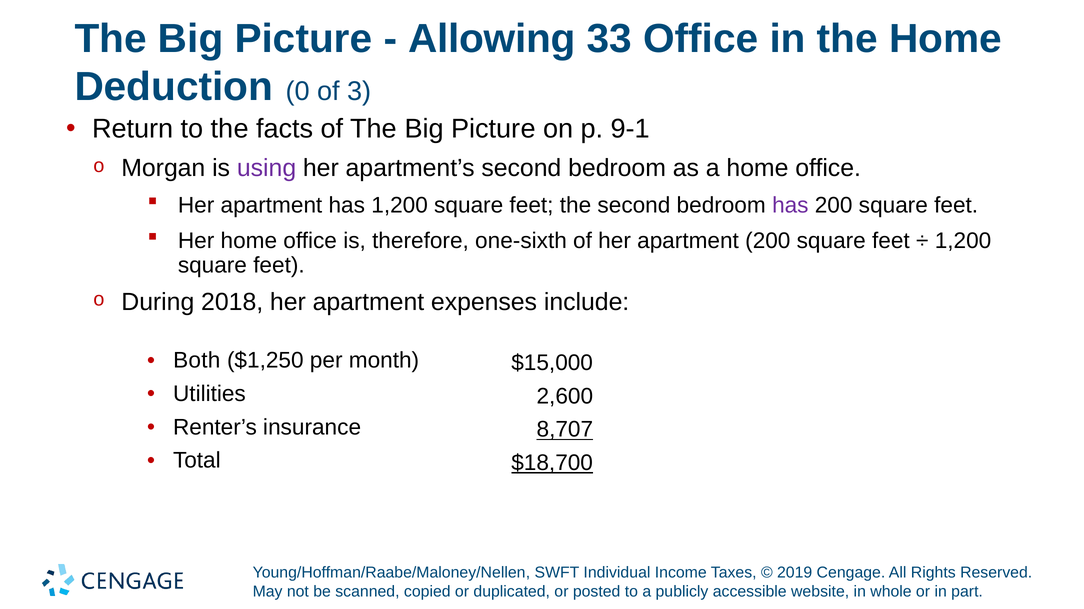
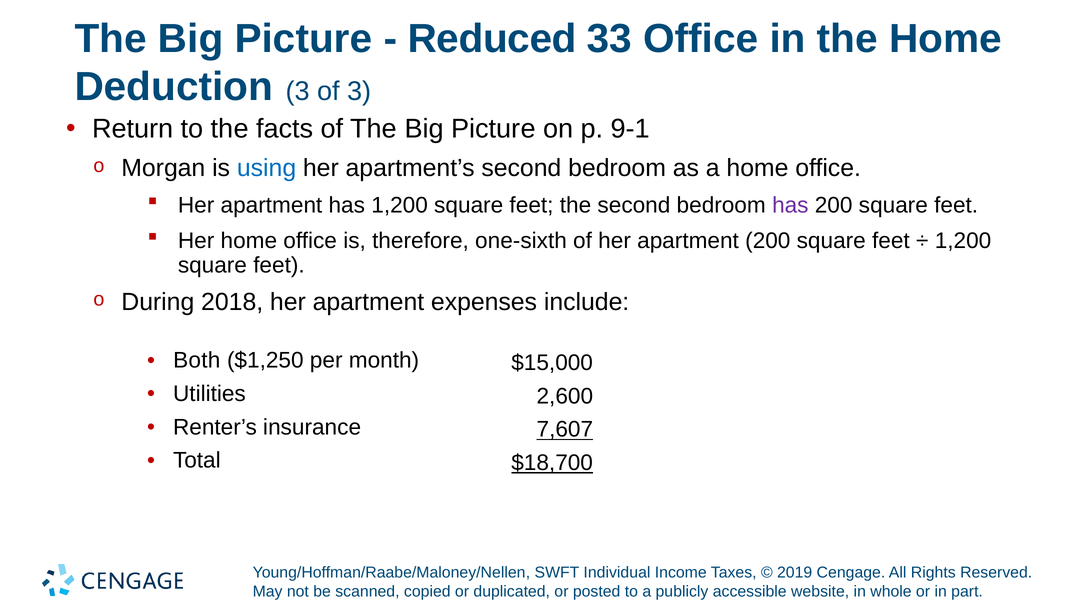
Allowing: Allowing -> Reduced (492, 39)
Deduction 0: 0 -> 3 (298, 91)
using colour: purple -> blue (267, 168)
8,707: 8,707 -> 7,607 (565, 430)
